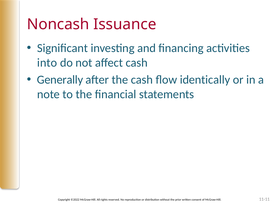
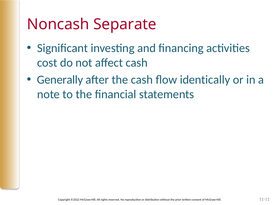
Issuance: Issuance -> Separate (125, 24)
into: into -> cost (47, 63)
